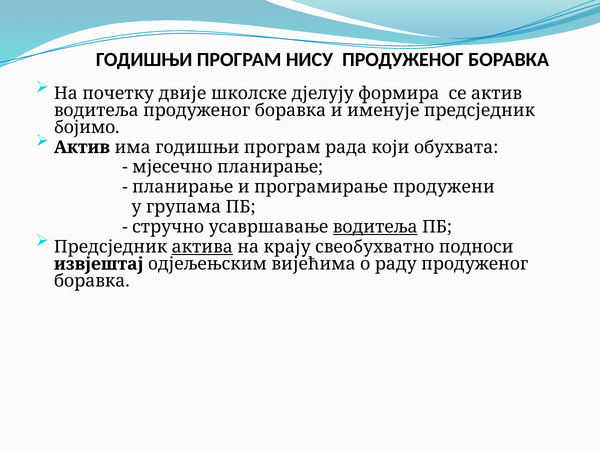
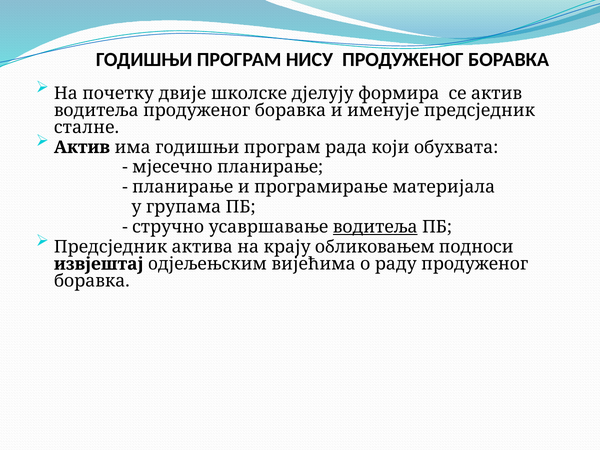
бојимо: бојимо -> сталне (86, 127)
продужени: продужени -> материјала (444, 187)
актива underline: present -> none (202, 247)
свеобухватно: свеобухватно -> обликовањем (375, 247)
